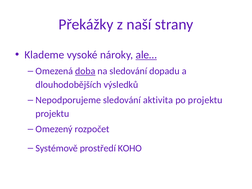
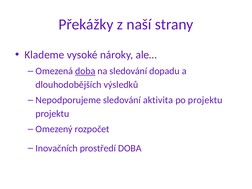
ale… underline: present -> none (146, 55)
Systémově: Systémově -> Inovačních (57, 148)
prostředí KOHO: KOHO -> DOBA (130, 148)
